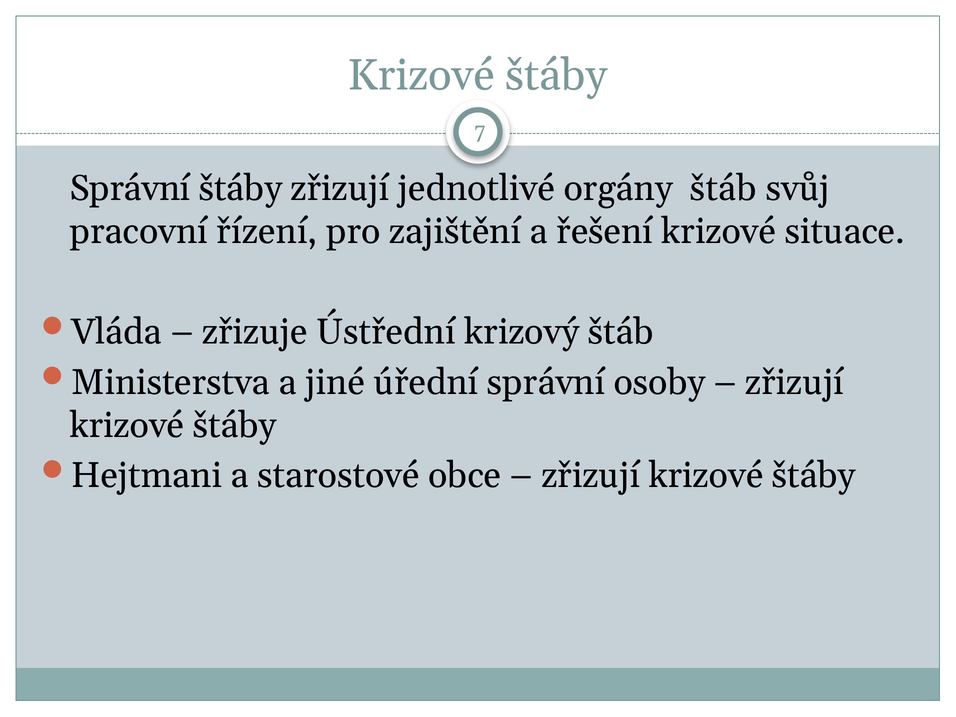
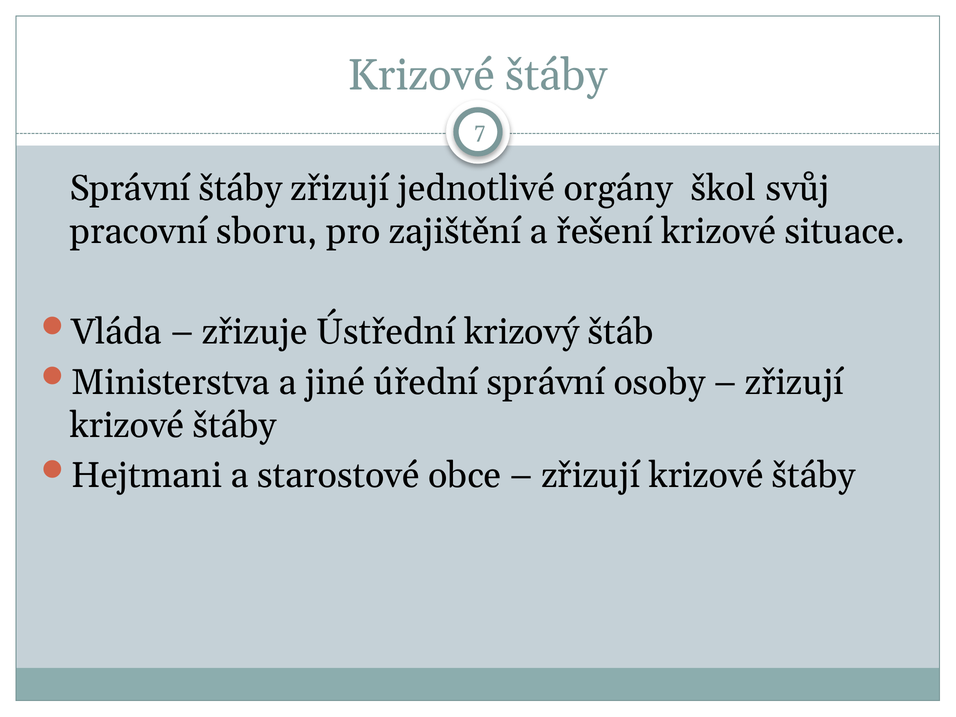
orgány štáb: štáb -> škol (723, 188)
řízení: řízení -> sboru (267, 231)
